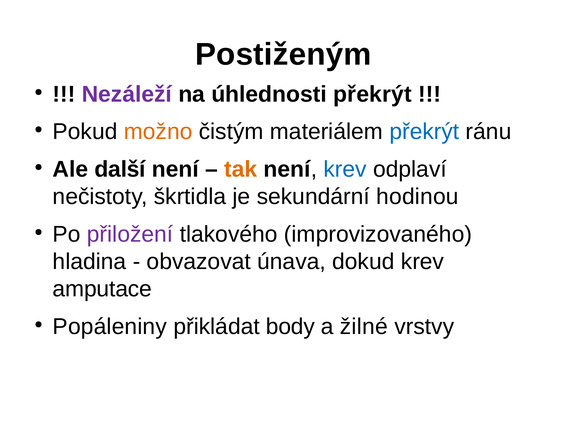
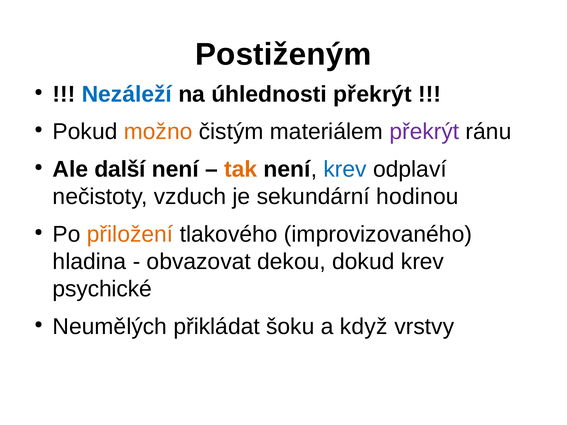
Nezáleží colour: purple -> blue (127, 94)
překrýt colour: blue -> purple (424, 132)
škrtidla: škrtidla -> vzduch (190, 197)
přiložení colour: purple -> orange (130, 234)
únava: únava -> dekou (292, 262)
amputace: amputace -> psychické (102, 289)
Popáleniny: Popáleniny -> Neumělých (110, 327)
body: body -> šoku (290, 327)
žilné: žilné -> když (364, 327)
